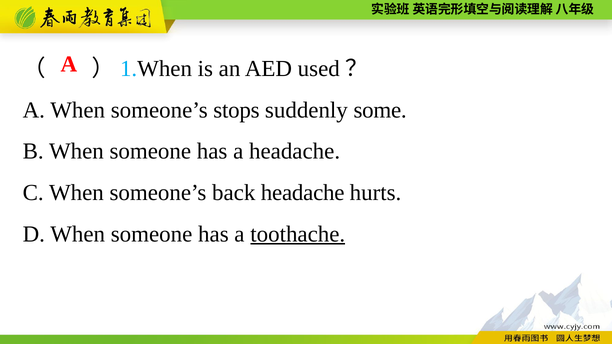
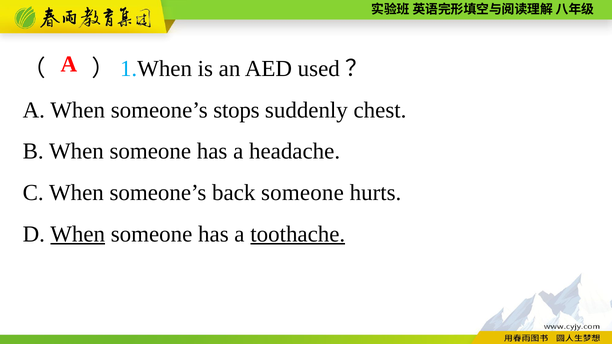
some: some -> chest (380, 110)
back headache: headache -> someone (302, 193)
When underline: none -> present (78, 234)
